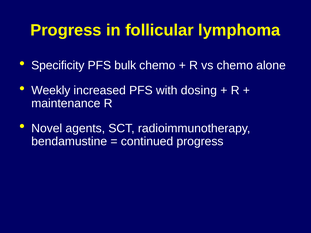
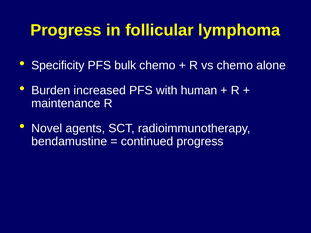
Weekly: Weekly -> Burden (51, 91)
dosing: dosing -> human (199, 91)
